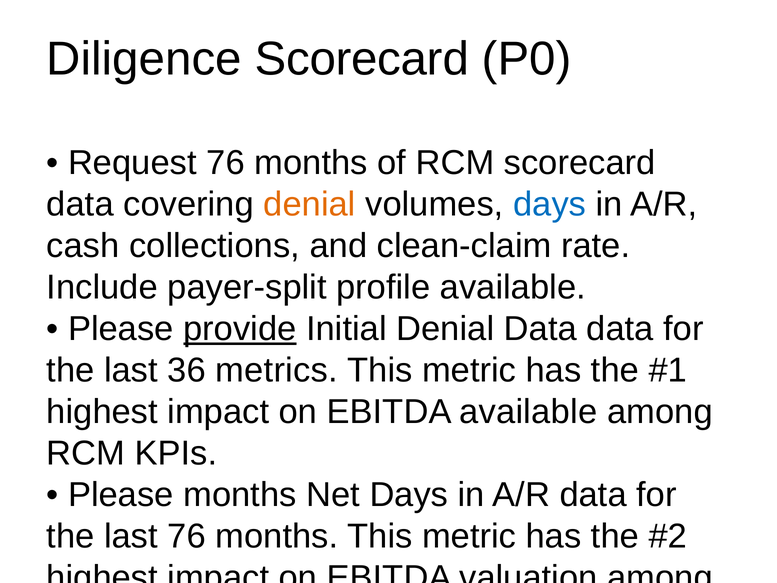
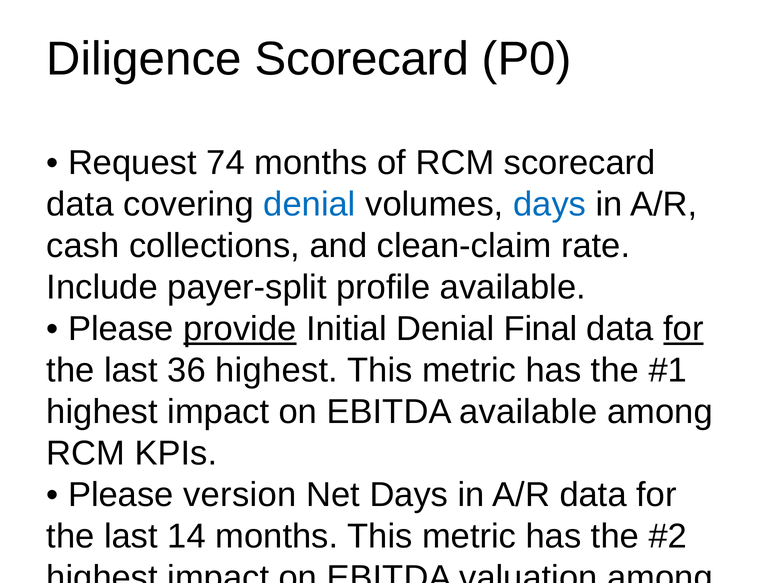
Request 76: 76 -> 74 (226, 163)
denial colour: orange -> blue (310, 204)
Denial Data: Data -> Final (540, 329)
for underline: none -> present (683, 329)
36 metrics: metrics -> highest (277, 370)
Please months: months -> version (240, 495)
last 76: 76 -> 14 (187, 536)
